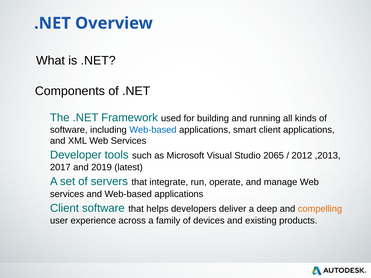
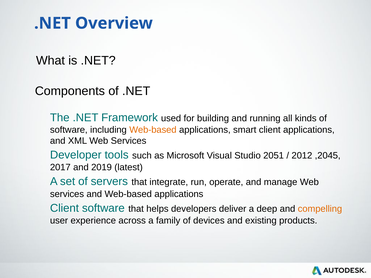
Web-based colour: blue -> orange (153, 130)
2065: 2065 -> 2051 (274, 156)
,2013: ,2013 -> ,2045 (328, 156)
